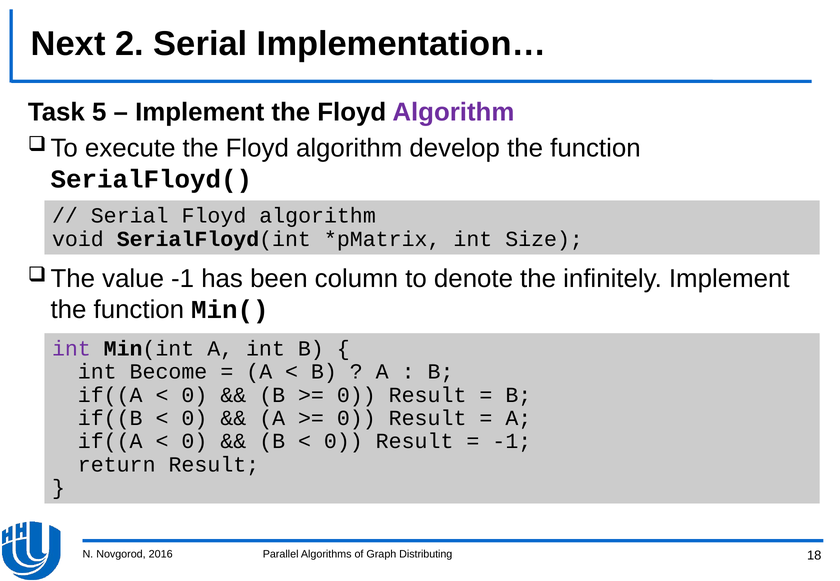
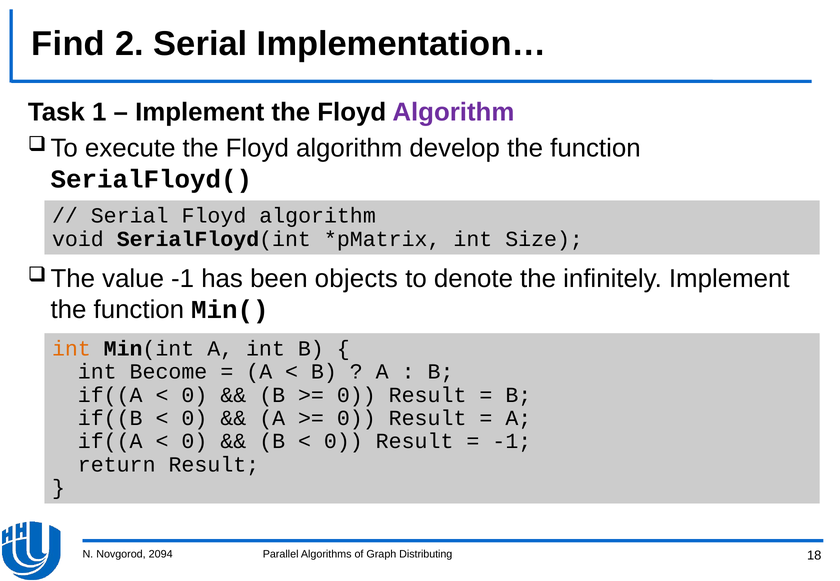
Next: Next -> Find (68, 44)
5: 5 -> 1 (99, 112)
column: column -> objects (356, 279)
int colour: purple -> orange (71, 349)
2016: 2016 -> 2094 (161, 555)
